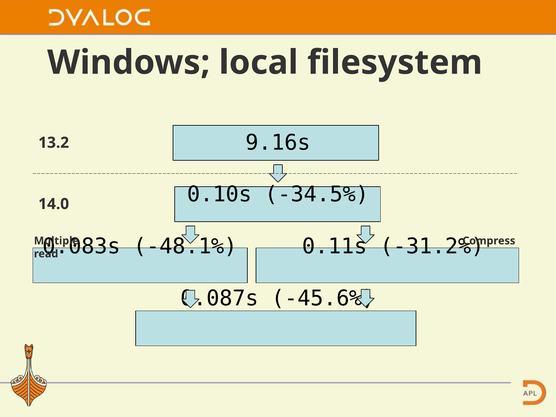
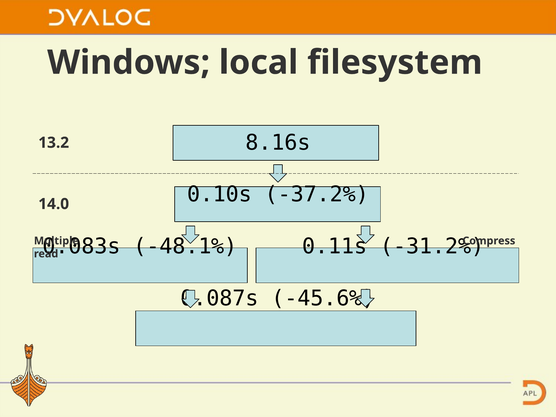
9.16s: 9.16s -> 8.16s (278, 143)
-34.5%: -34.5% -> -37.2% (317, 194)
